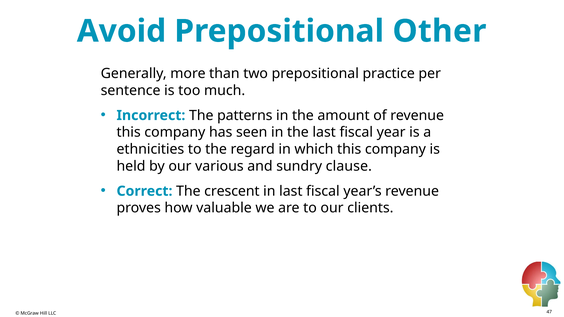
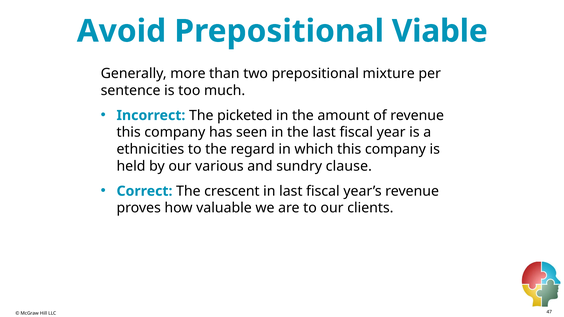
Other: Other -> Viable (440, 31)
practice: practice -> mixture (389, 74)
patterns: patterns -> picketed (245, 115)
